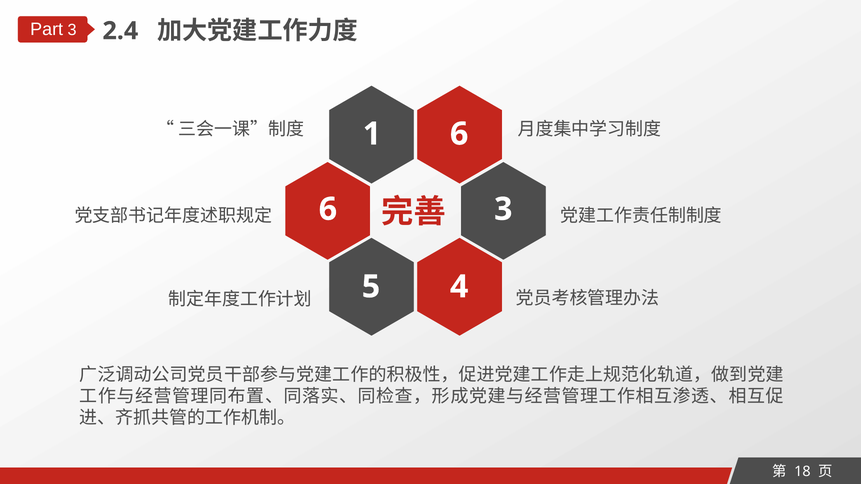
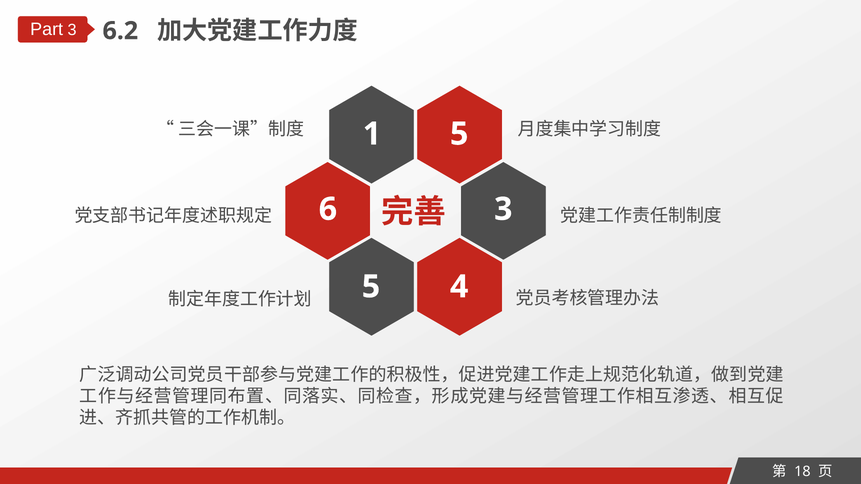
2.4: 2.4 -> 6.2 (120, 31)
1 6: 6 -> 5 (459, 134)
